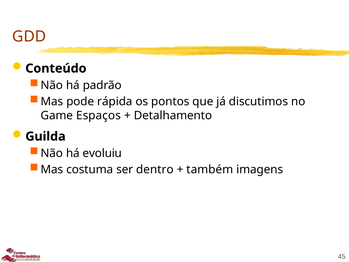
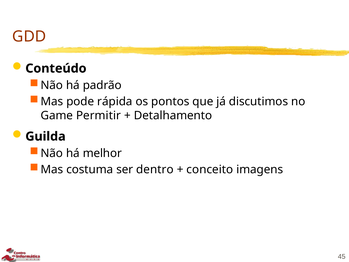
Espaços: Espaços -> Permitir (99, 115)
evoluiu: evoluiu -> melhor (102, 153)
também: também -> conceito (210, 169)
